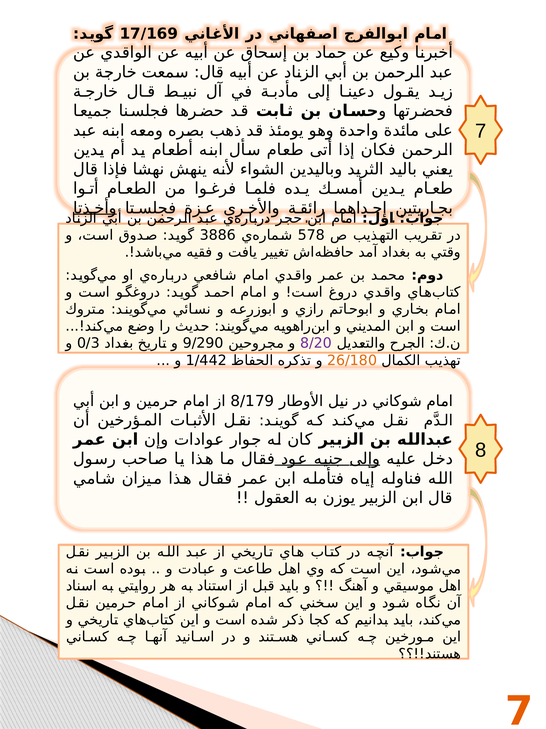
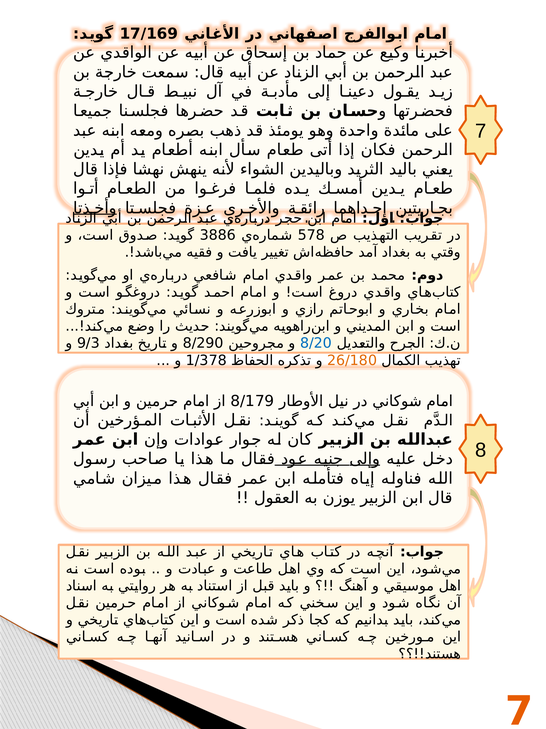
0/3: 0/3 -> 9/3 (88, 343)
9/290: 9/290 -> 8/290 (203, 343)
8/20 colour: purple -> blue (316, 343)
1/442: 1/442 -> 1/378 (206, 360)
